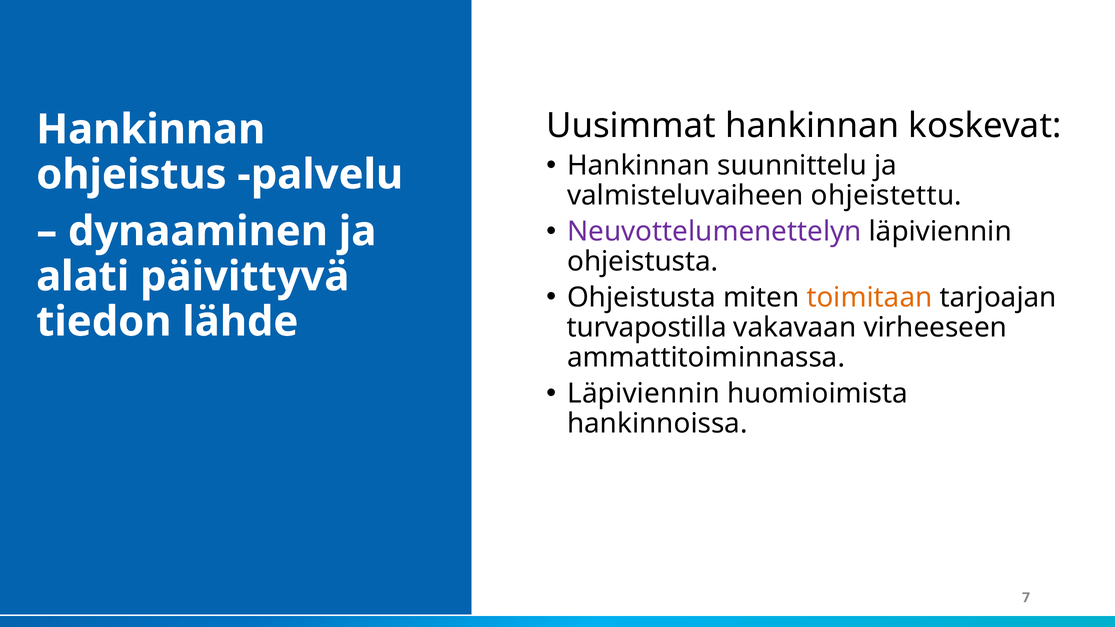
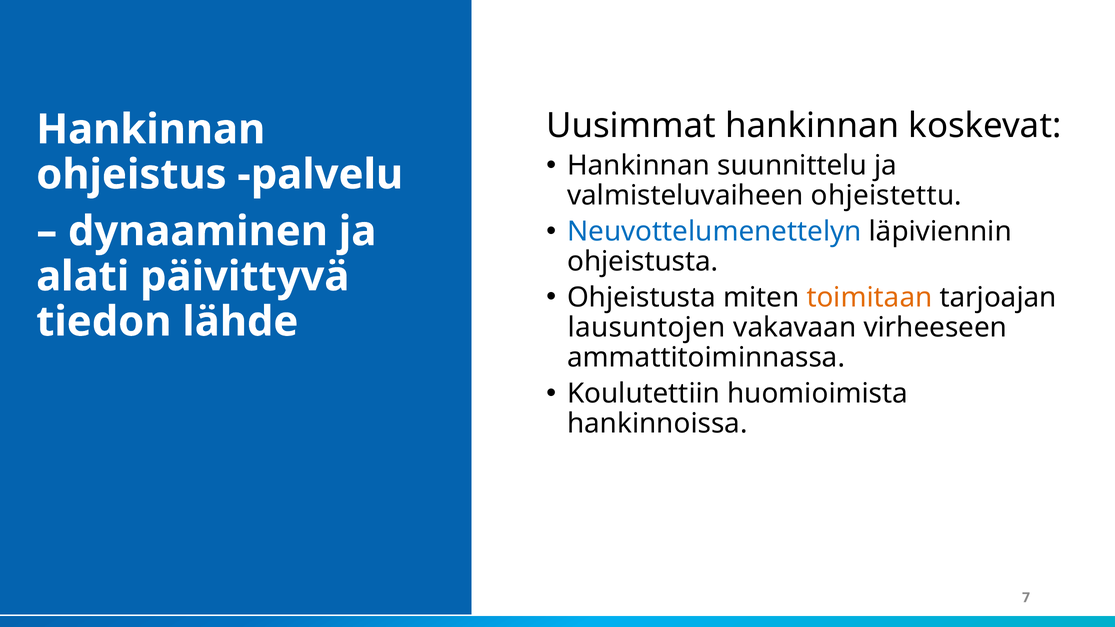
Neuvottelumenettelyn colour: purple -> blue (714, 231)
turvapostilla: turvapostilla -> lausuntojen (647, 328)
Läpiviennin: Läpiviennin -> Koulutettiin (644, 394)
